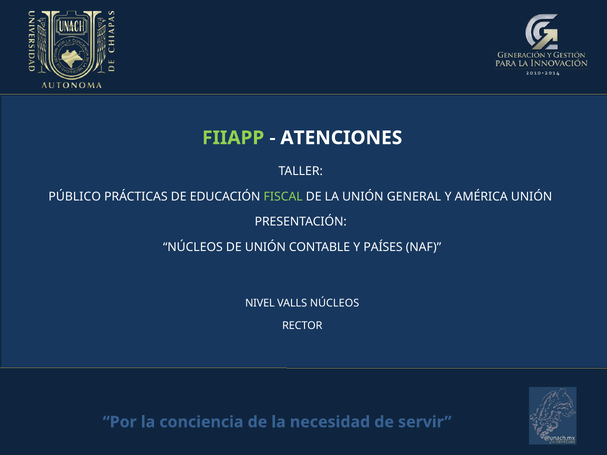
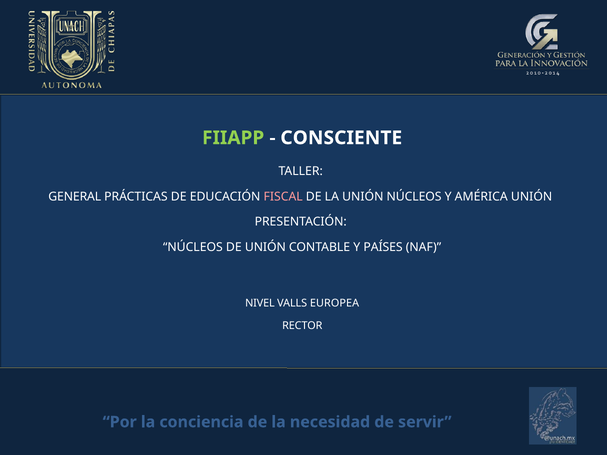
ATENCIONES: ATENCIONES -> CONSCIENTE (341, 138)
PÚBLICO: PÚBLICO -> GENERAL (75, 197)
FISCAL colour: light green -> pink (283, 197)
UNIÓN GENERAL: GENERAL -> NÚCLEOS (414, 197)
VALLS NÚCLEOS: NÚCLEOS -> EUROPEA (335, 304)
